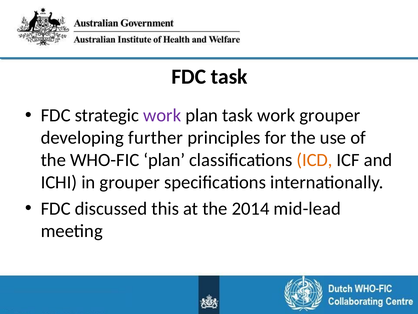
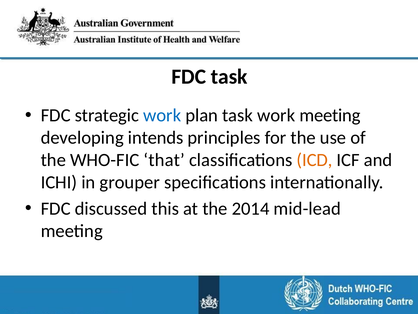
work colour: purple -> blue (162, 115)
work grouper: grouper -> meeting (330, 115)
further: further -> intends (156, 138)
WHO-FIC plan: plan -> that (164, 160)
